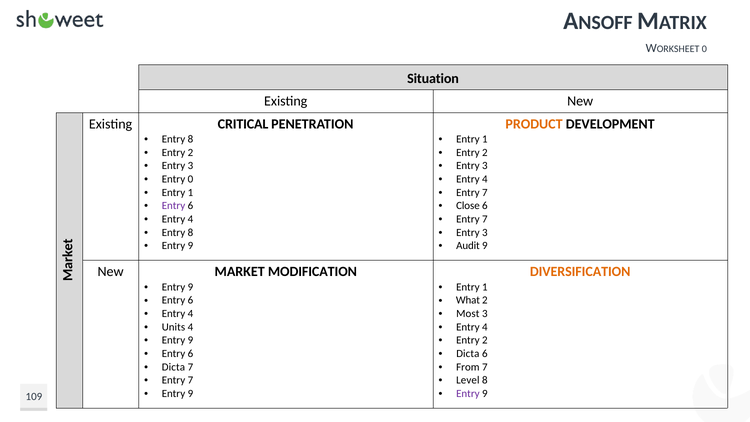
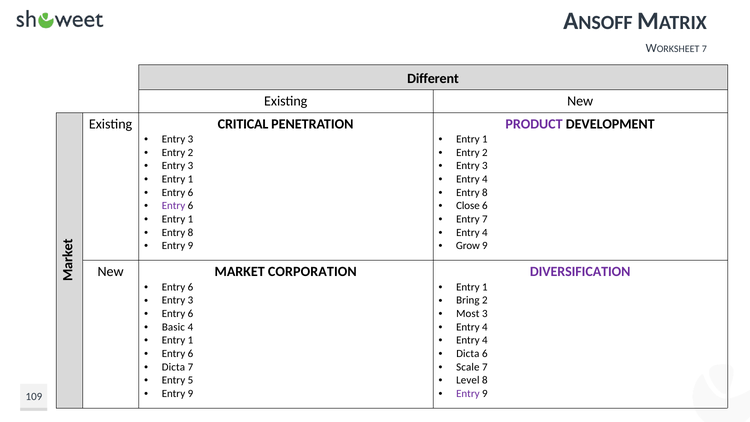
0: 0 -> 7 (704, 49)
Situation: Situation -> Different (433, 78)
PRODUCT colour: orange -> purple (534, 124)
8: 8 -> 3 (190, 139)
0: 0 -> 1 (190, 179)
1: 1 -> 6 (190, 192)
7: 7 -> 8 (485, 192)
4: 4 -> 1 (190, 219)
3: 3 -> 4 (485, 232)
Audit: Audit -> Grow (468, 246)
MODIFICATION: MODIFICATION -> CORPORATION (312, 272)
DIVERSIFICATION colour: orange -> purple (580, 272)
9: 9 -> 6 (190, 287)
6: 6 -> 3 (190, 300)
What: What -> Bring (468, 300)
4: 4 -> 6 (190, 314)
Units: Units -> Basic (173, 327)
9: 9 -> 1 (190, 340)
2: 2 -> 4 (485, 340)
From: From -> Scale (468, 367)
7: 7 -> 5 (190, 380)
